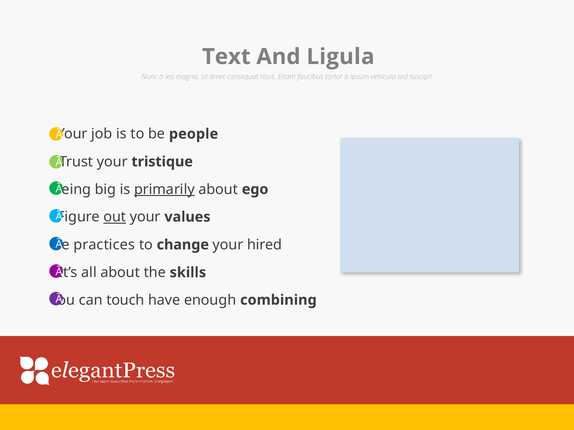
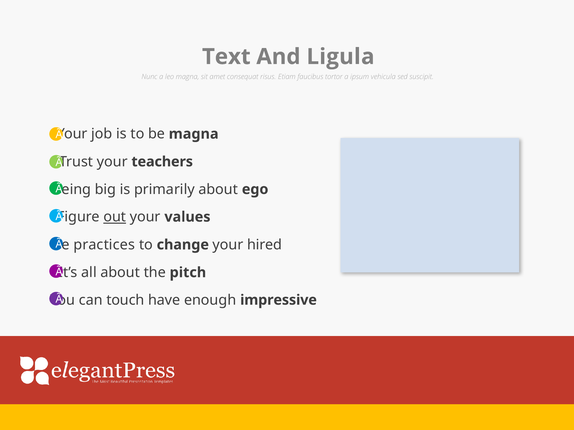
be people: people -> magna (194, 134)
tristique: tristique -> teachers (162, 162)
primarily underline: present -> none (164, 190)
skills: skills -> pitch (188, 273)
combining: combining -> impressive (279, 300)
